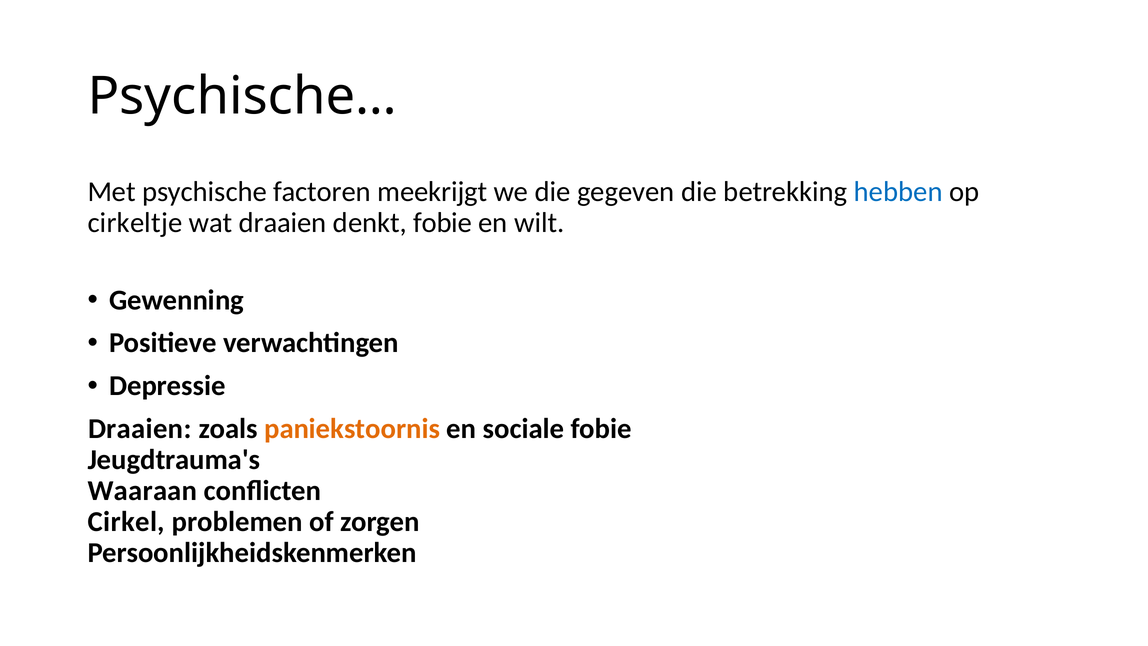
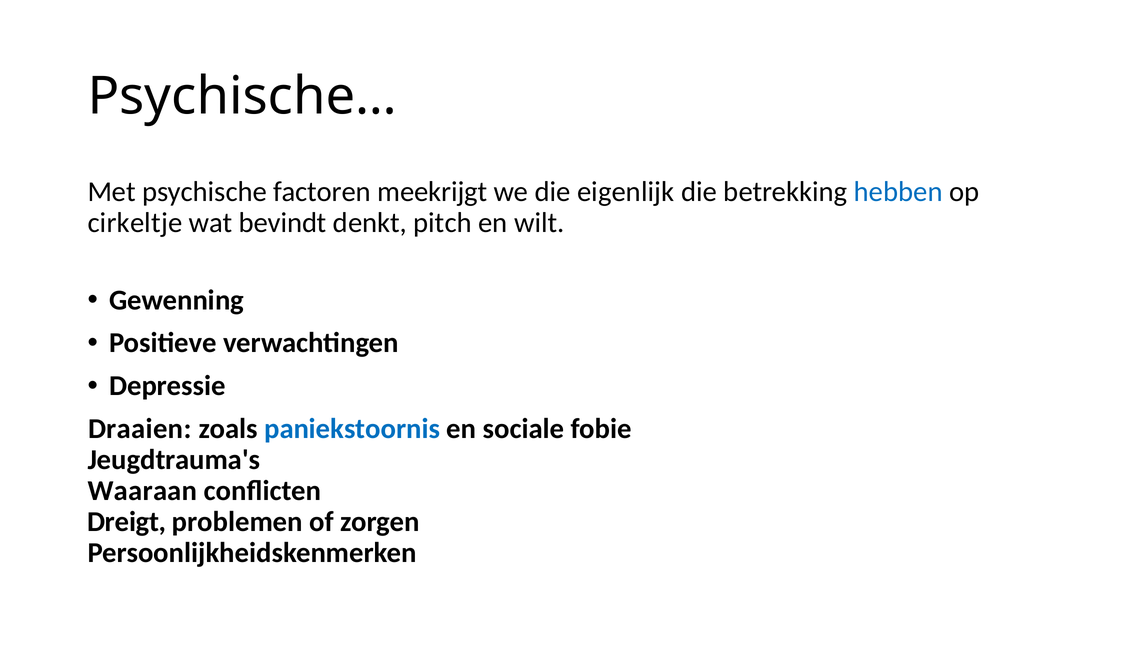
gegeven: gegeven -> eigenlijk (626, 192)
wat draaien: draaien -> bevindt (283, 223)
denkt fobie: fobie -> pitch (443, 223)
paniekstoornis colour: orange -> blue (352, 429)
Cirkel: Cirkel -> Dreigt (127, 522)
